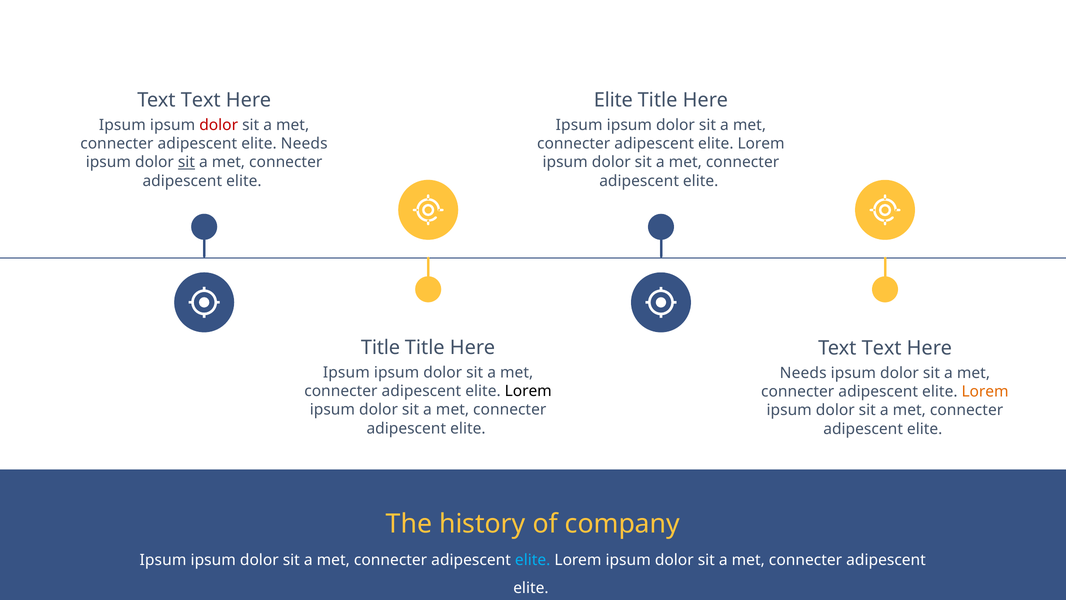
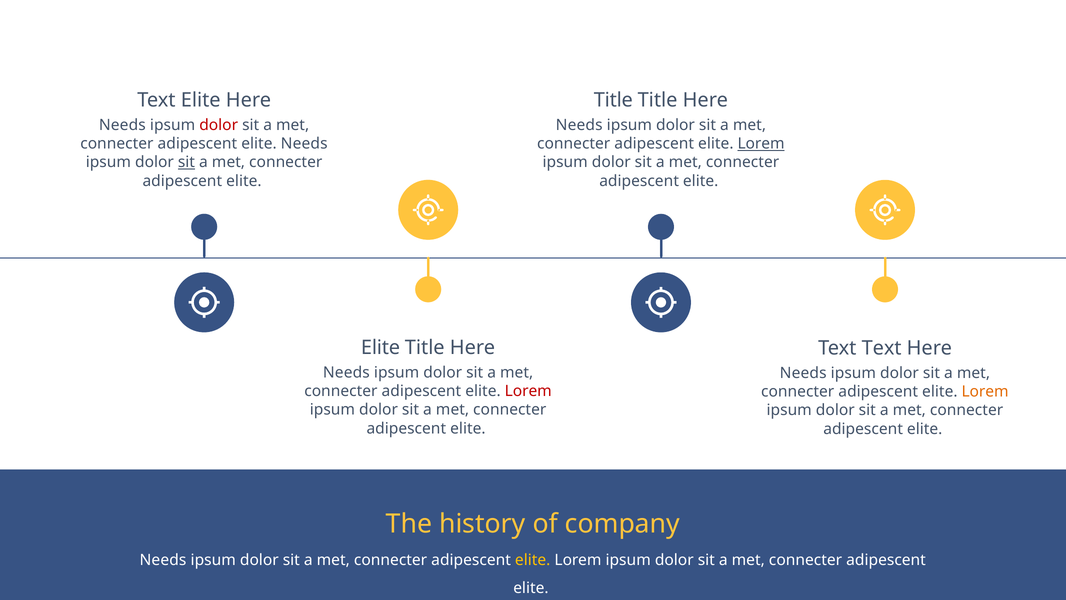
Text: Text -> Elite (201, 100)
Elite: Elite -> Title (613, 100)
Ipsum: Ipsum -> Needs (122, 125)
Ipsum: Ipsum -> Needs (579, 125)
Lorem underline: none -> present (761, 144)
Title: Title -> Elite (381, 347)
Ipsum: Ipsum -> Needs (346, 372)
Lorem colour: black -> red (528, 391)
Ipsum: Ipsum -> Needs (163, 560)
elite colour: light blue -> yellow (533, 560)
